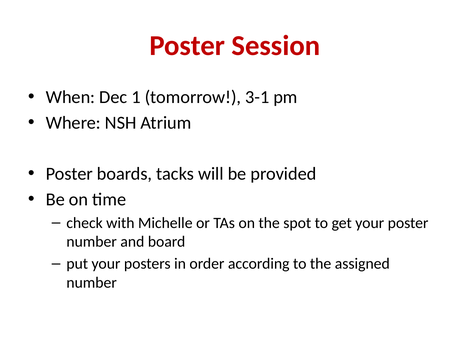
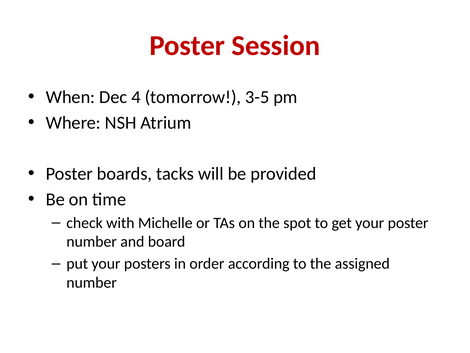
1: 1 -> 4 (136, 97)
3-1: 3-1 -> 3-5 (257, 97)
